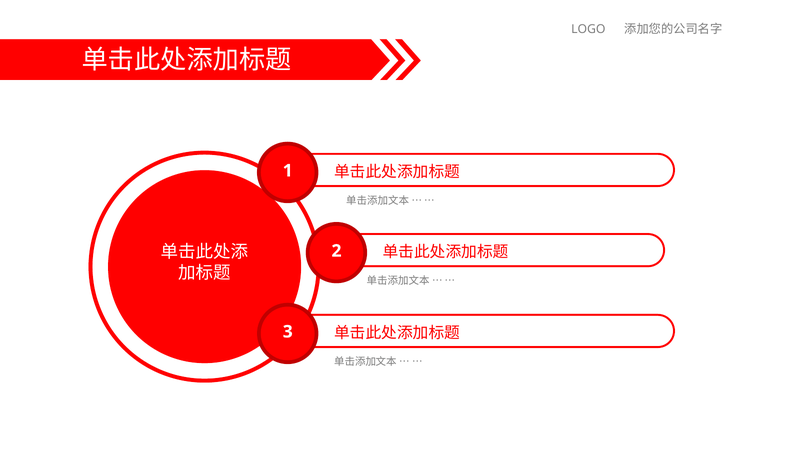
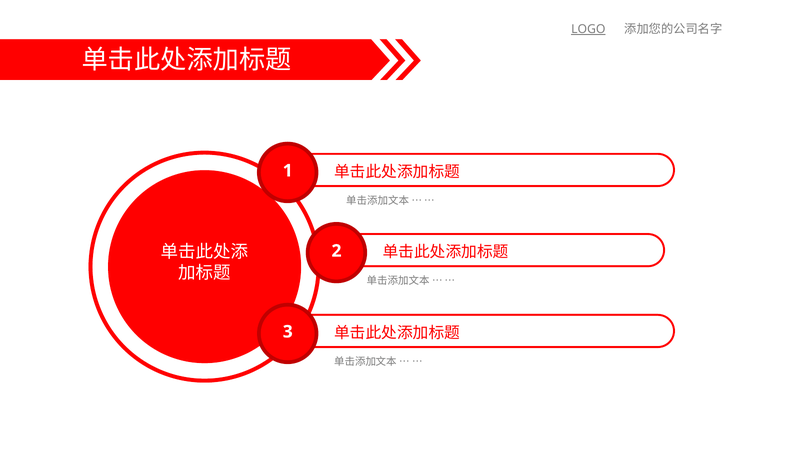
LOGO underline: none -> present (588, 29)
